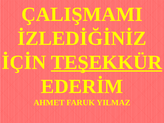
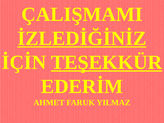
İZLEDİĞİNİZ underline: none -> present (82, 38)
